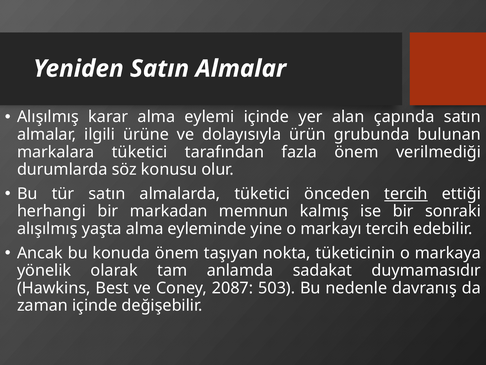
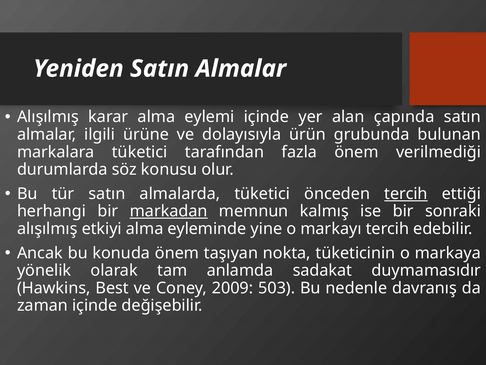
markadan underline: none -> present (169, 211)
yaşta: yaşta -> etkiyi (102, 228)
2087: 2087 -> 2009 (233, 288)
